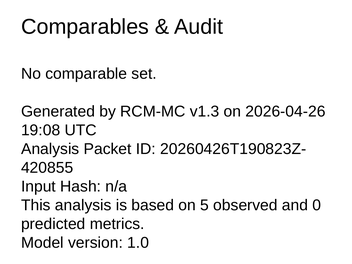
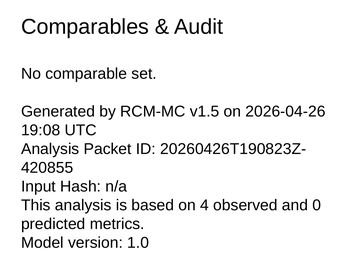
v1.3: v1.3 -> v1.5 (205, 111)
5: 5 -> 4 (205, 205)
